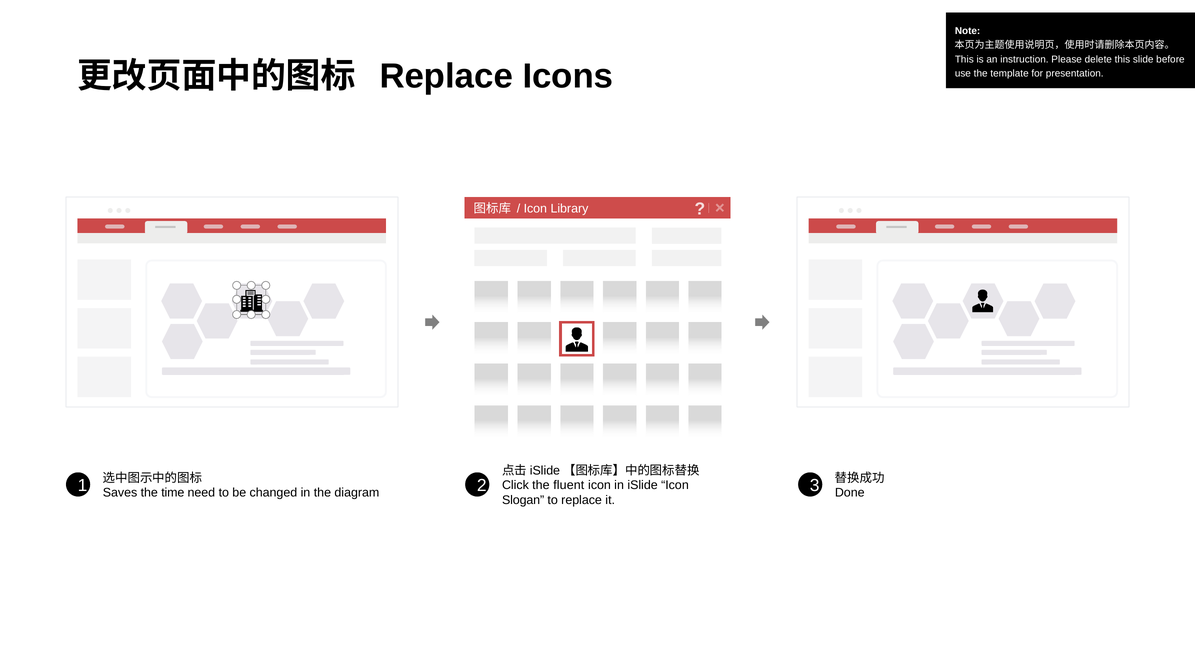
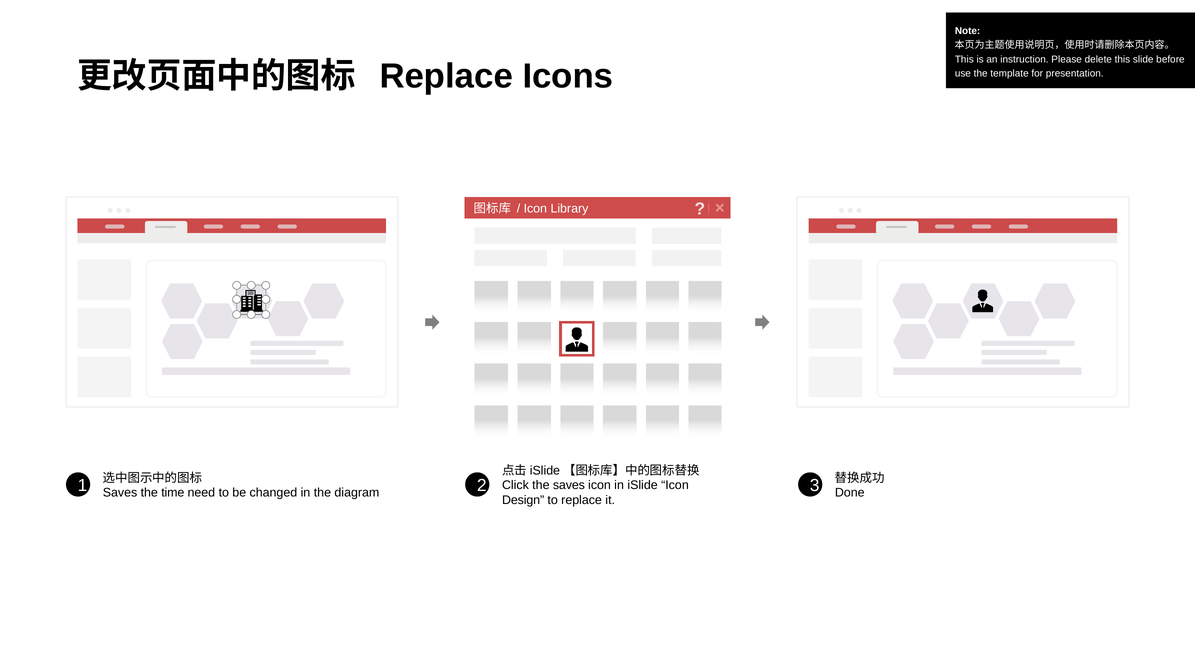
the fluent: fluent -> saves (569, 486)
Slogan: Slogan -> Design (523, 500)
